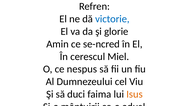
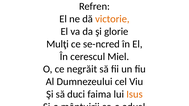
victorie colour: blue -> orange (112, 19)
Amin: Amin -> Mulţi (58, 44)
nespus: nespus -> negrăit (82, 69)
